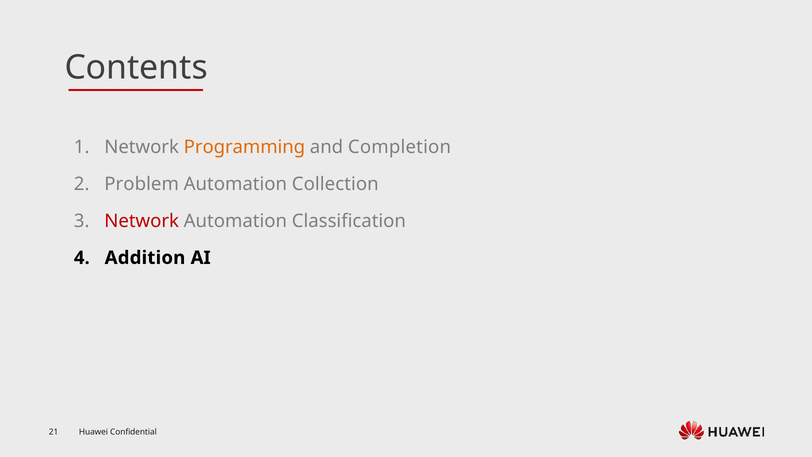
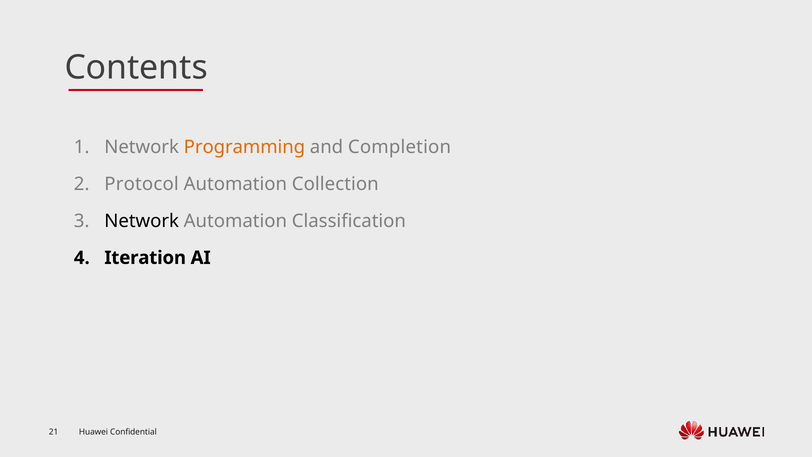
Problem: Problem -> Protocol (142, 184)
Network colour: red -> black (142, 221)
Addition: Addition -> Iteration (145, 258)
